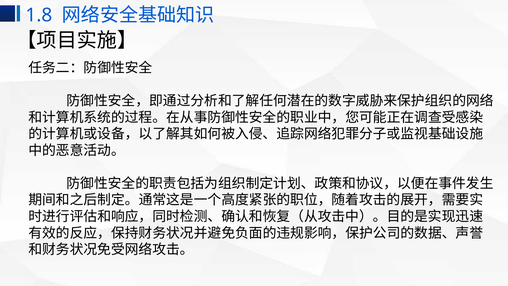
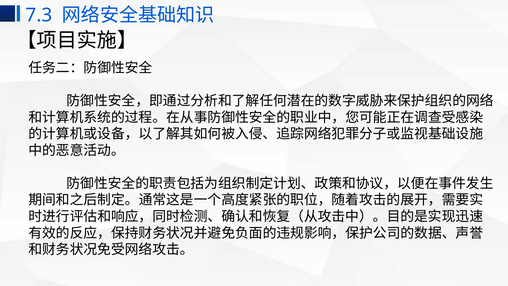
1.8: 1.8 -> 7.3 (39, 15)
